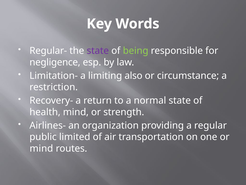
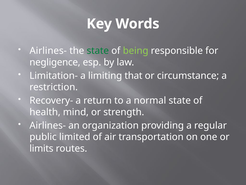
Regular-: Regular- -> Airlines- (48, 51)
state colour: purple -> green (98, 51)
also: also -> that (133, 75)
mind: mind -> limits (41, 148)
